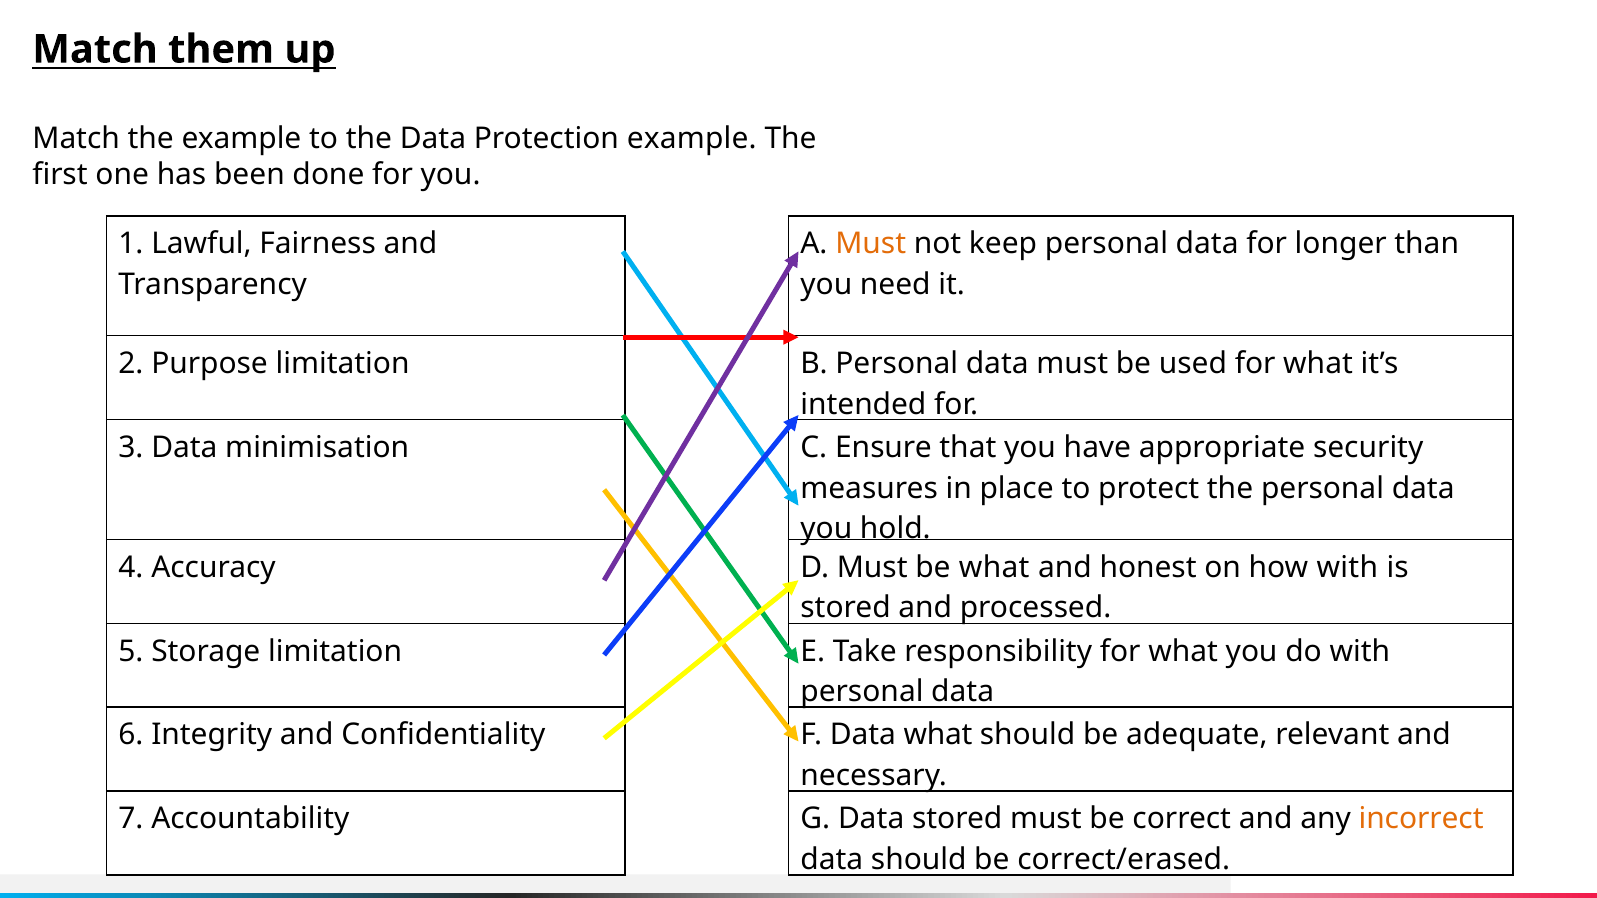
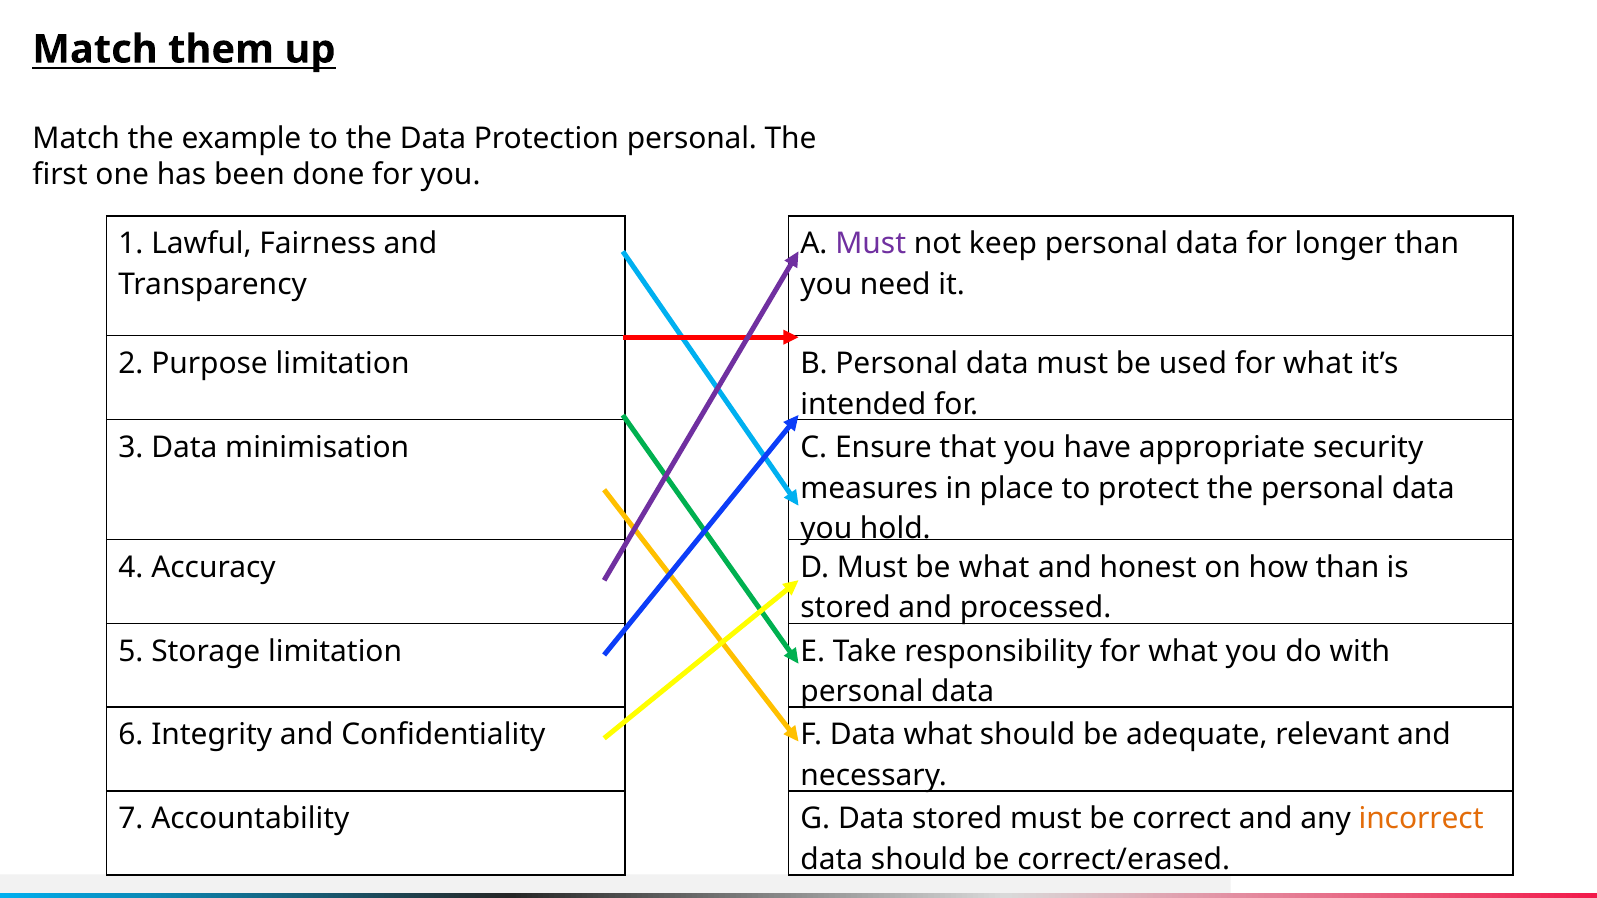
Protection example: example -> personal (692, 139)
Must colour: orange -> purple (871, 244)
how with: with -> than (1348, 568)
